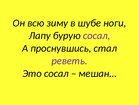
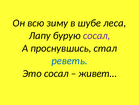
ноги: ноги -> леса (115, 23)
реветь colour: purple -> blue (69, 60)
мешан…: мешан… -> живет… (98, 73)
